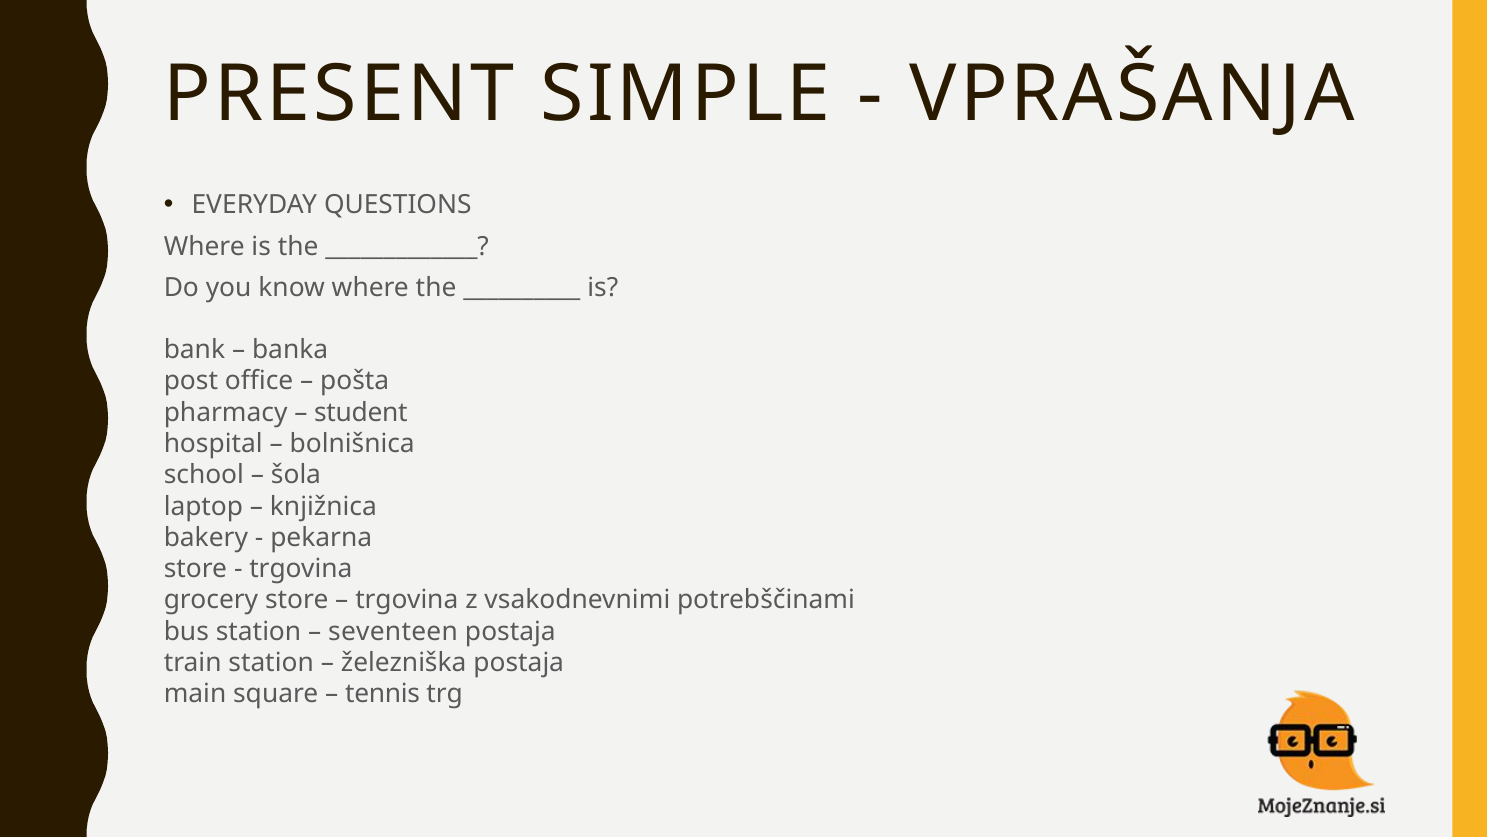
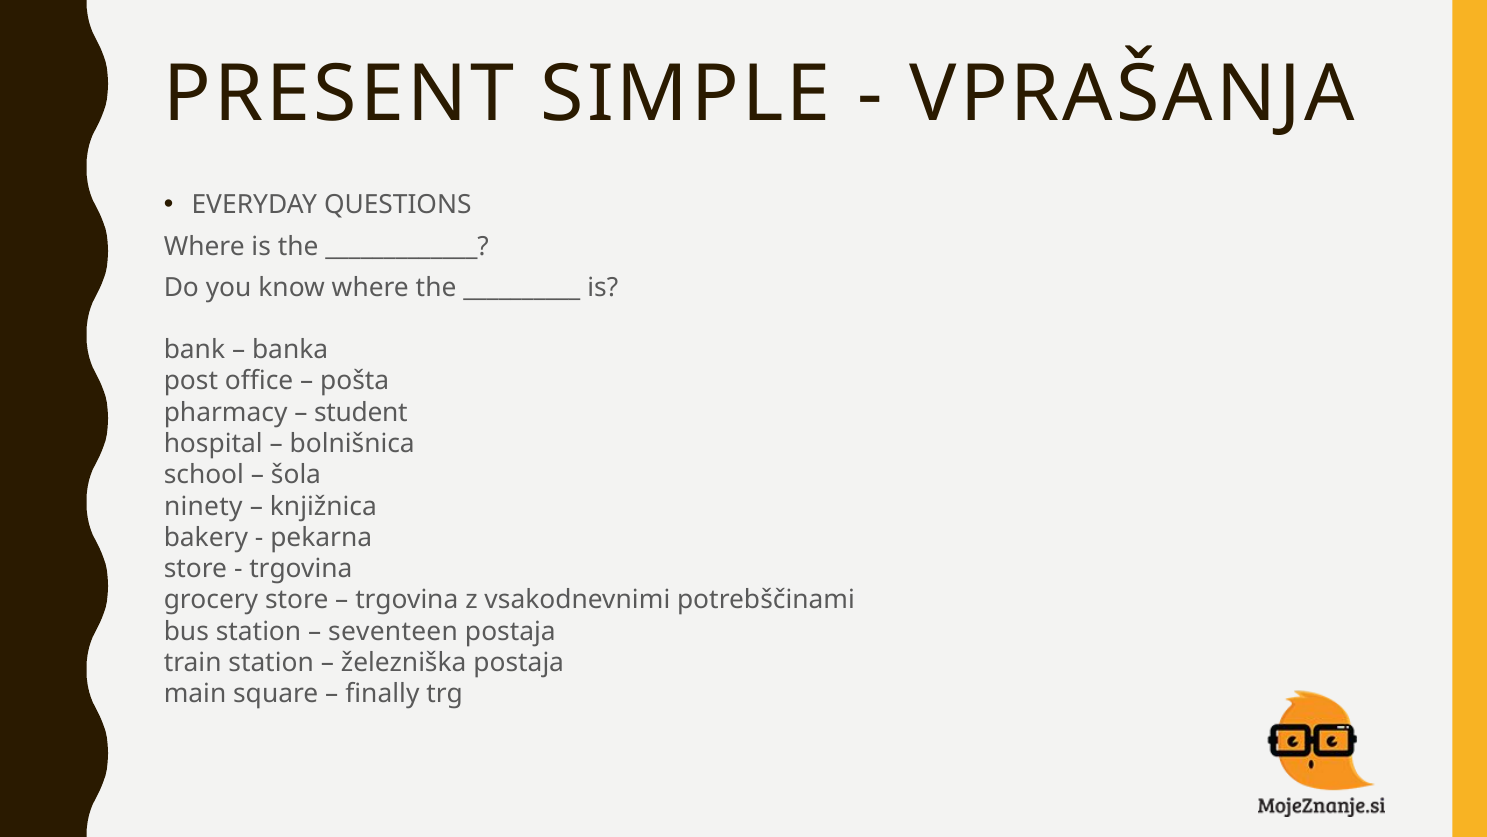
laptop: laptop -> ninety (203, 506)
tennis: tennis -> finally (382, 694)
